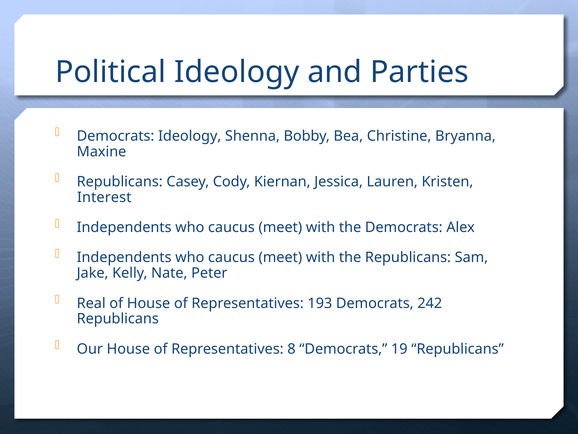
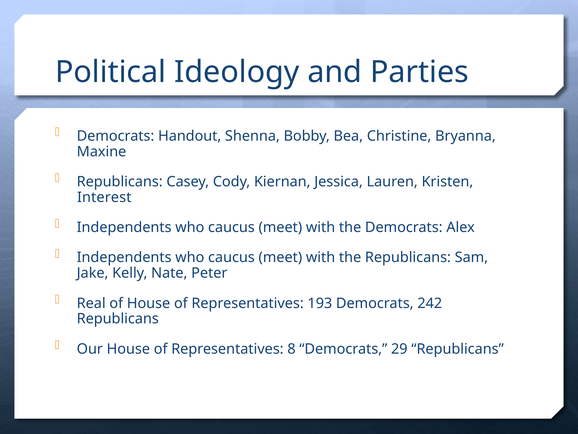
Democrats Ideology: Ideology -> Handout (190, 136)
19: 19 -> 29 (399, 349)
